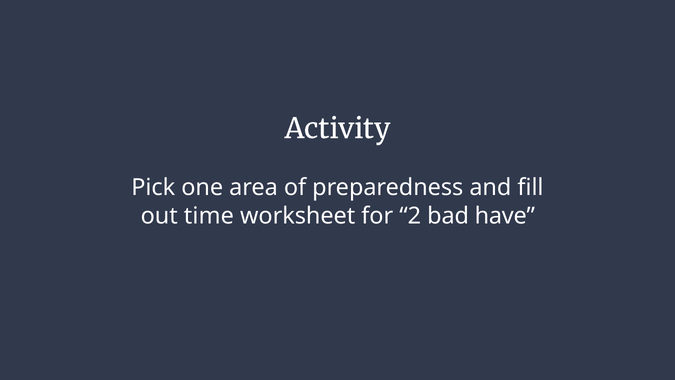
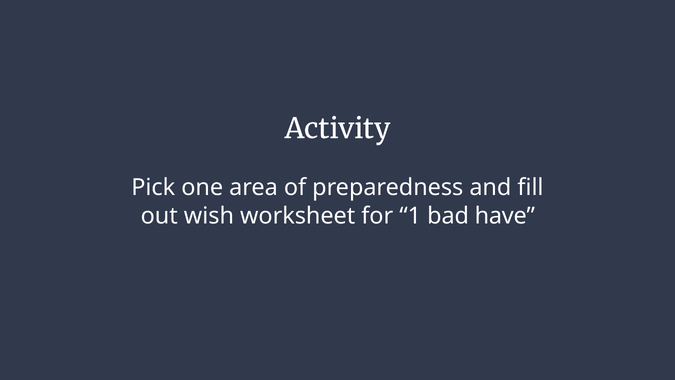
time: time -> wish (209, 216)
2: 2 -> 1 (410, 216)
